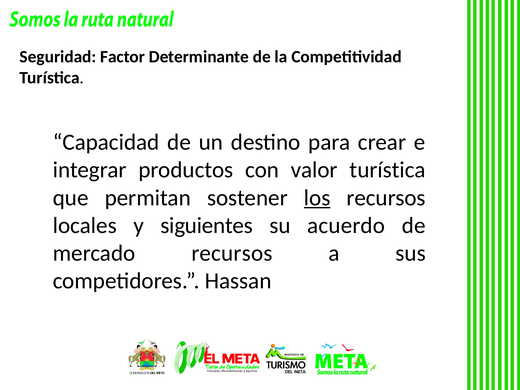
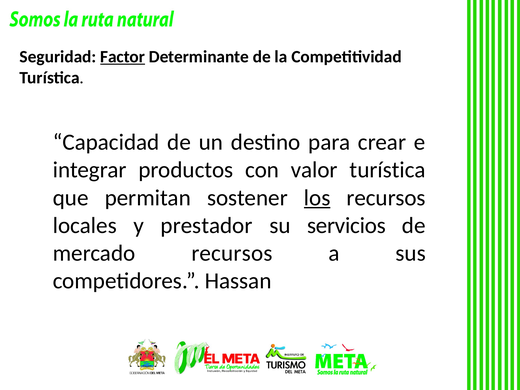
Factor underline: none -> present (123, 57)
siguientes: siguientes -> prestador (207, 225)
acuerdo: acuerdo -> servicios (346, 225)
